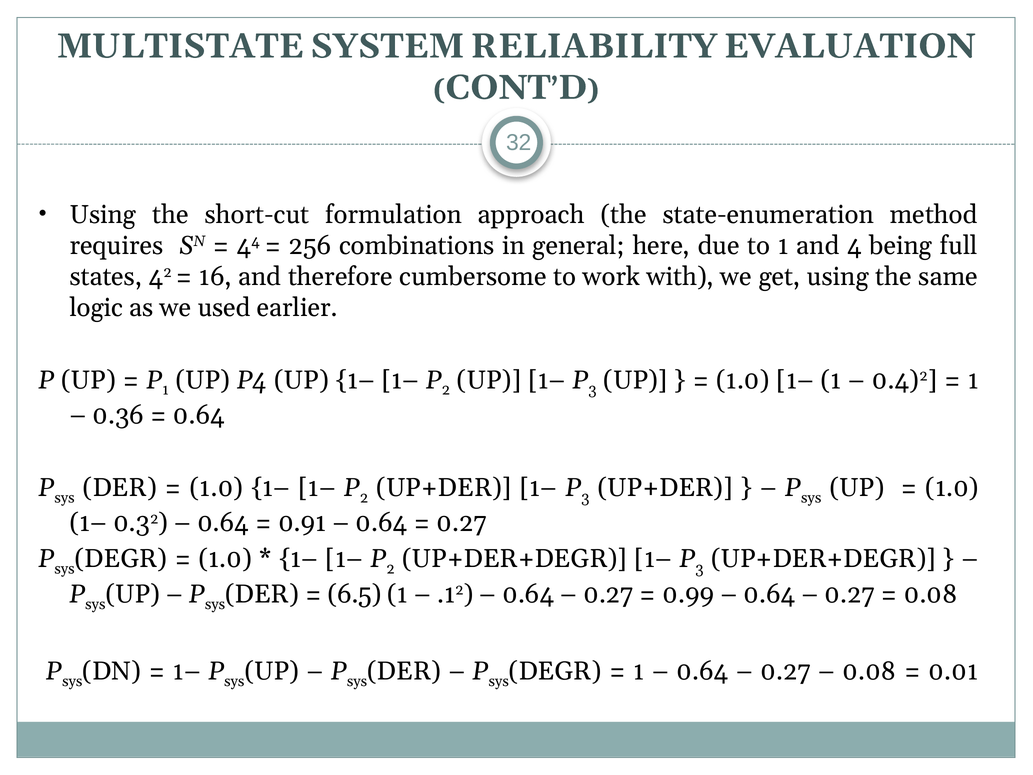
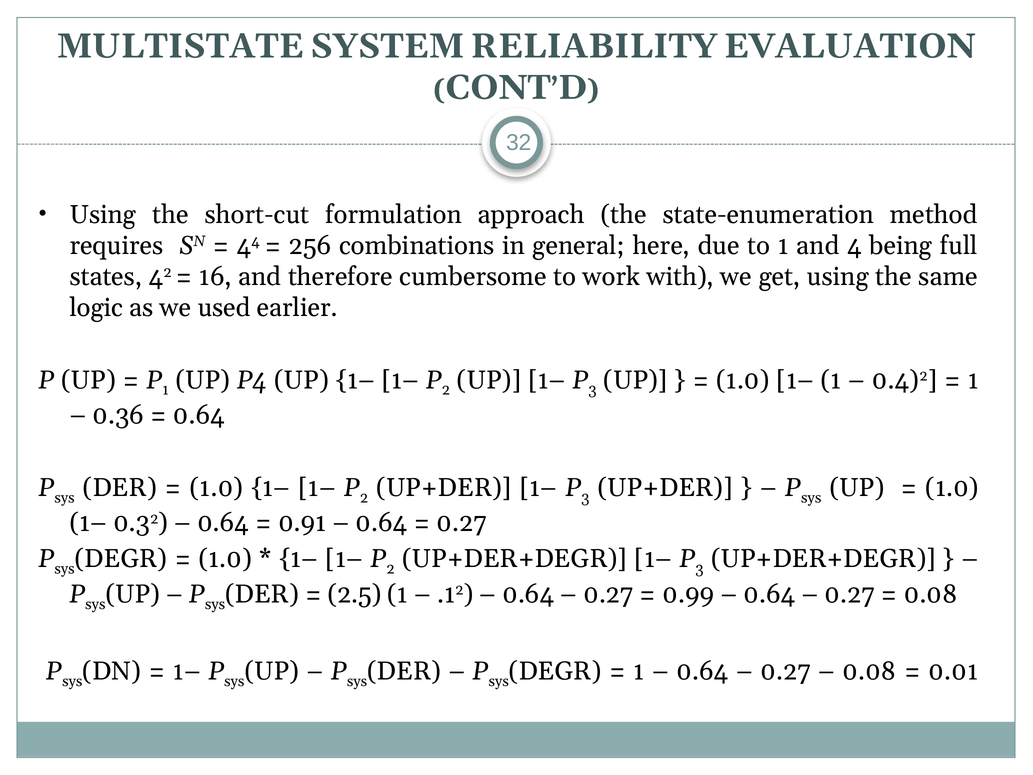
6.5: 6.5 -> 2.5 (355, 594)
